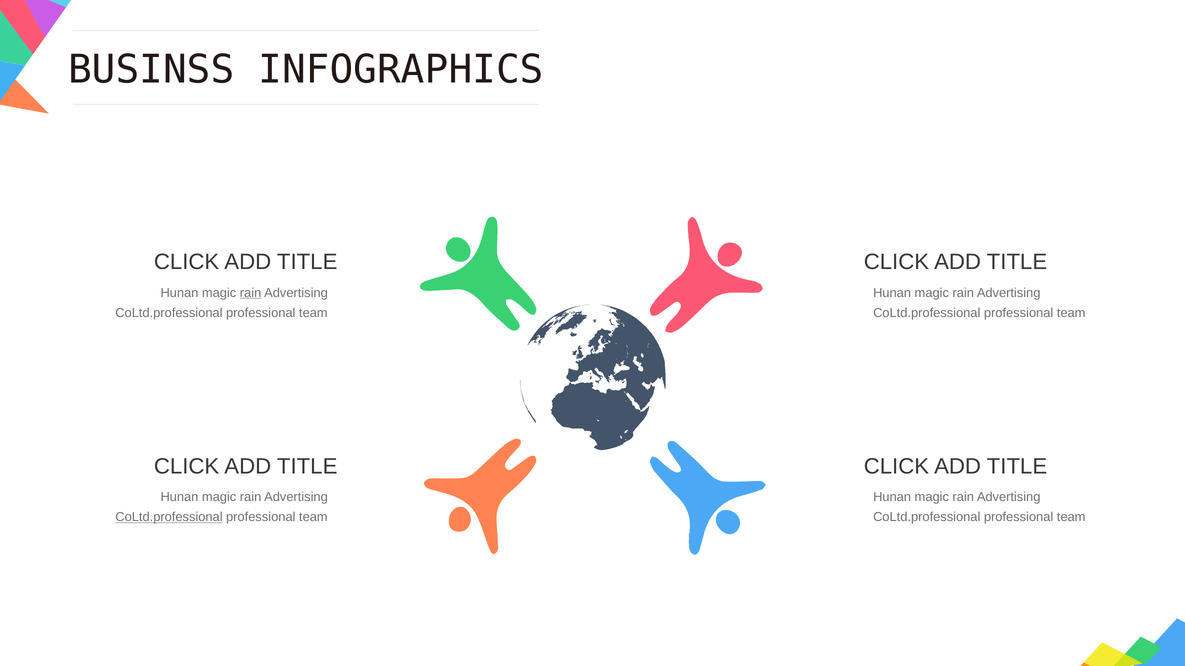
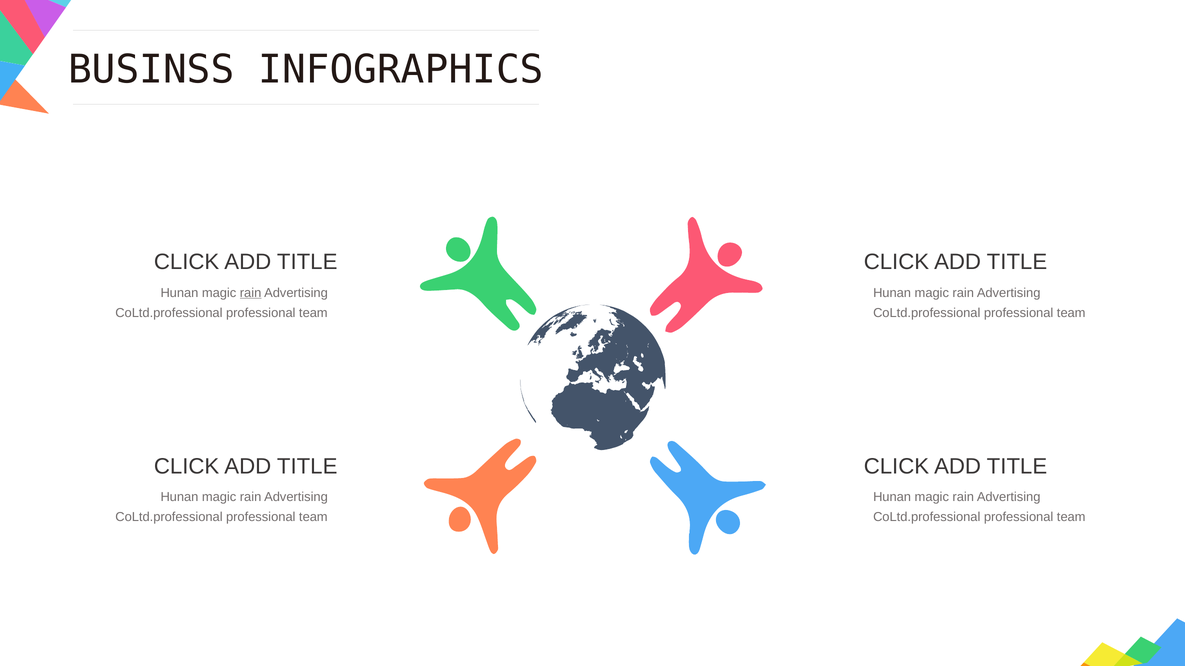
CoLtd.professional underline: present -> none (169, 518)
